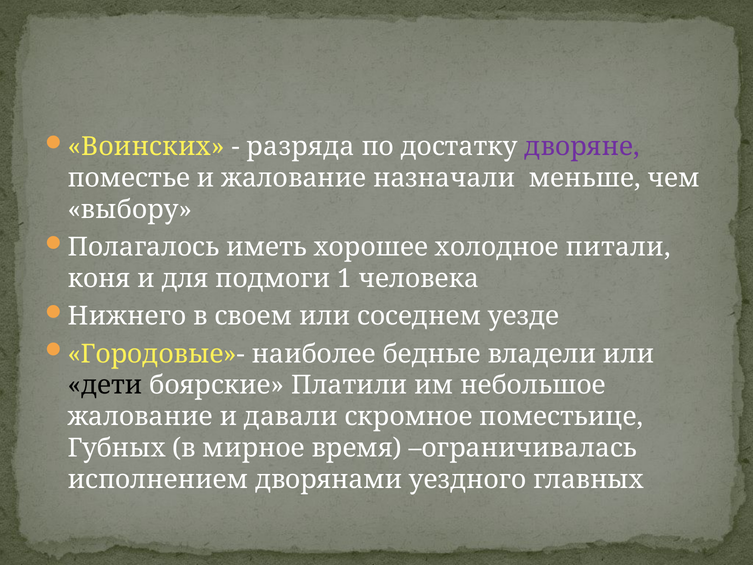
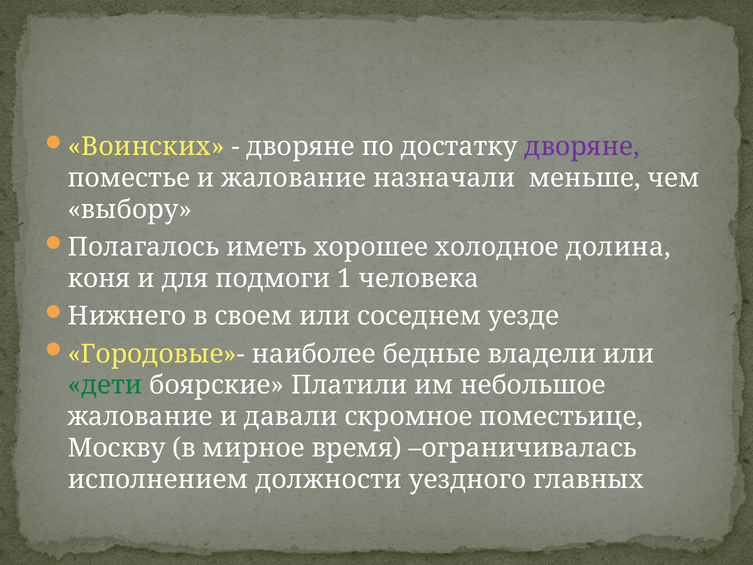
разряда: разряда -> дворяне (301, 147)
питали: питали -> долина (618, 247)
дети colour: black -> green (105, 385)
Губных: Губных -> Москву (117, 448)
дворянами: дворянами -> должности (329, 479)
